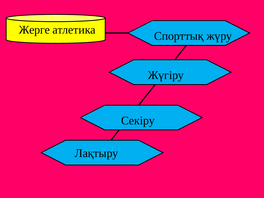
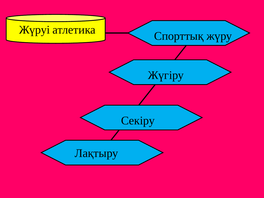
Жерге: Жерге -> Жүруі (34, 30)
